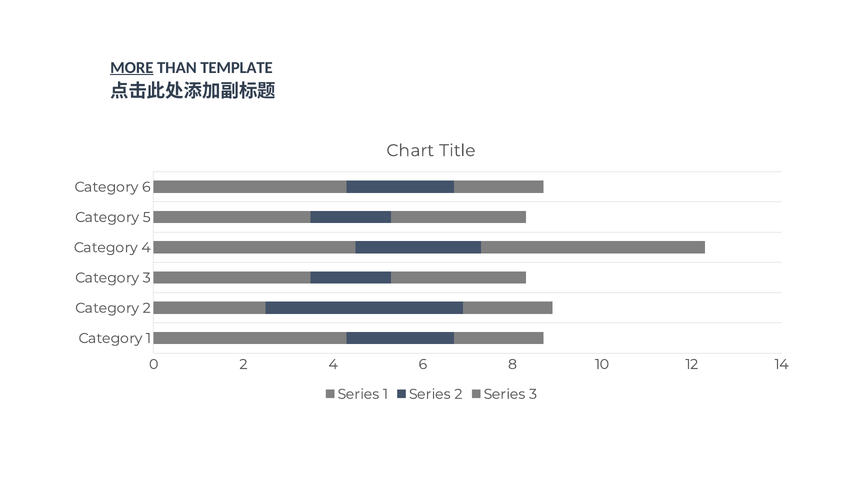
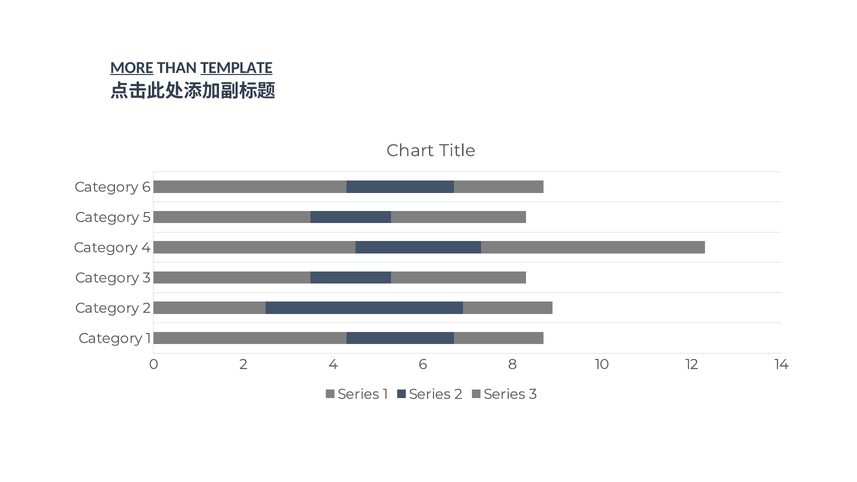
TEMPLATE underline: none -> present (237, 68)
